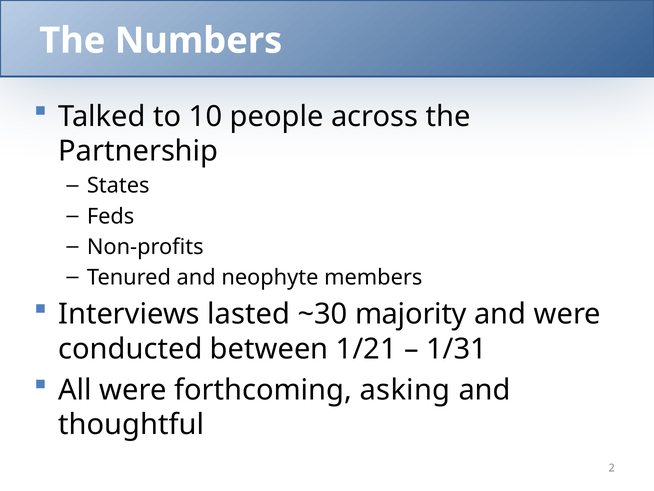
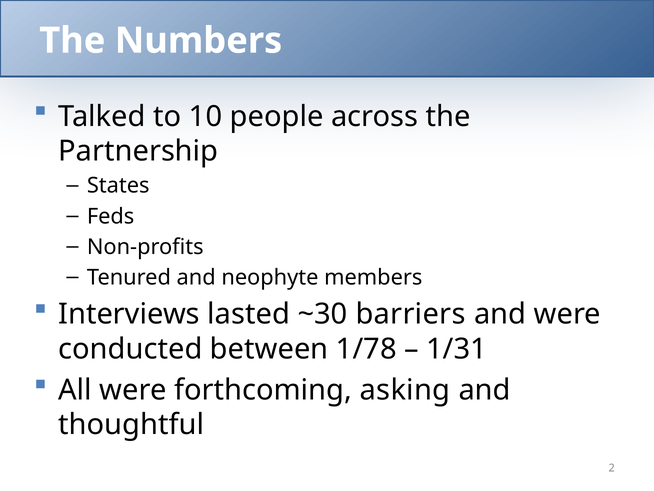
majority: majority -> barriers (411, 314)
1/21: 1/21 -> 1/78 (366, 349)
